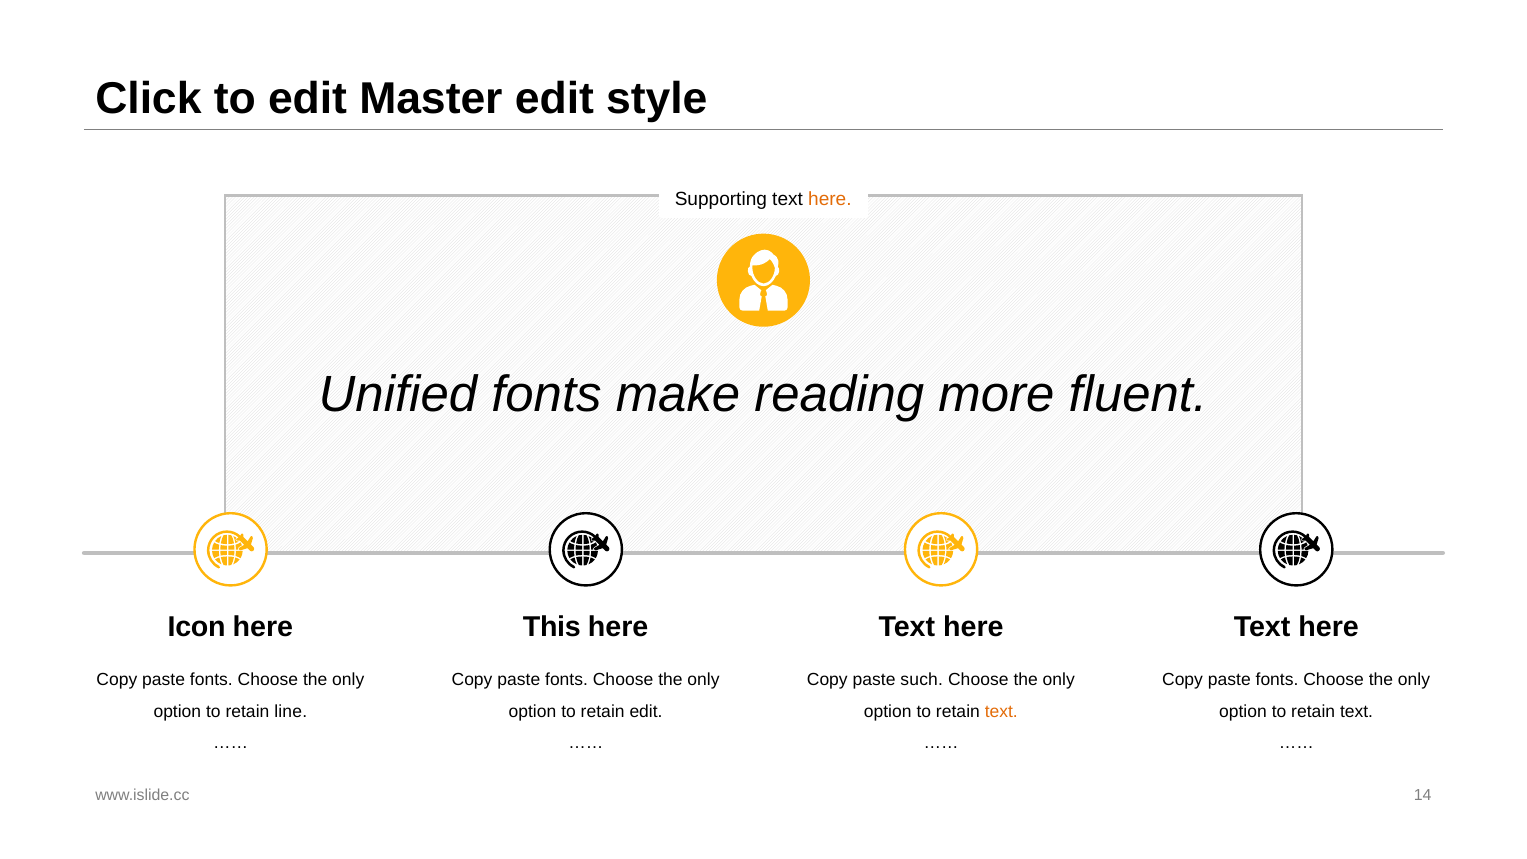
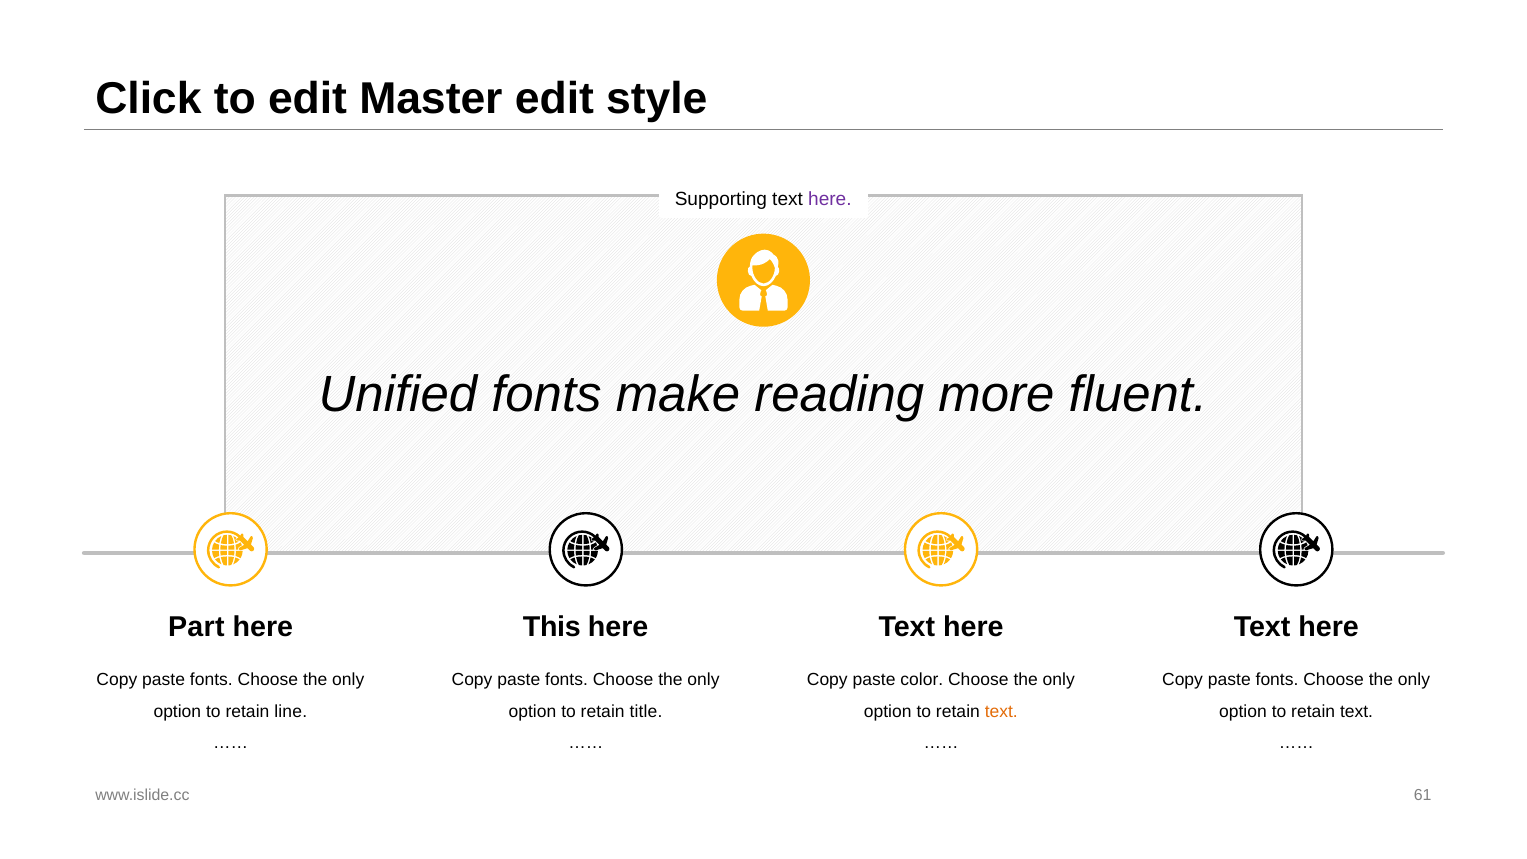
here colour: orange -> purple (830, 199)
Icon: Icon -> Part (196, 627)
such: such -> color (922, 680)
retain edit: edit -> title (646, 712)
14: 14 -> 61 (1423, 796)
